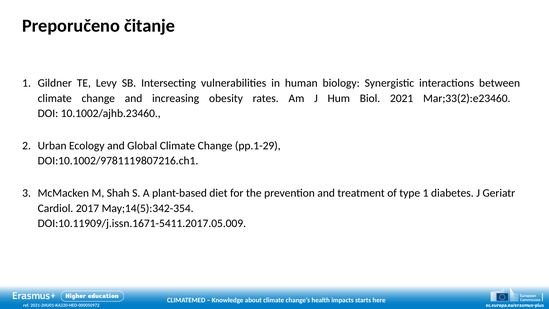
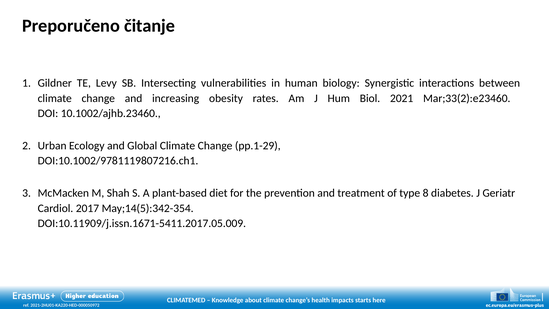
type 1: 1 -> 8 (426, 193)
